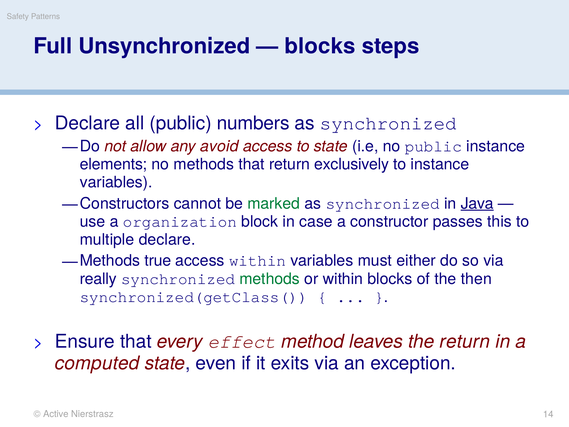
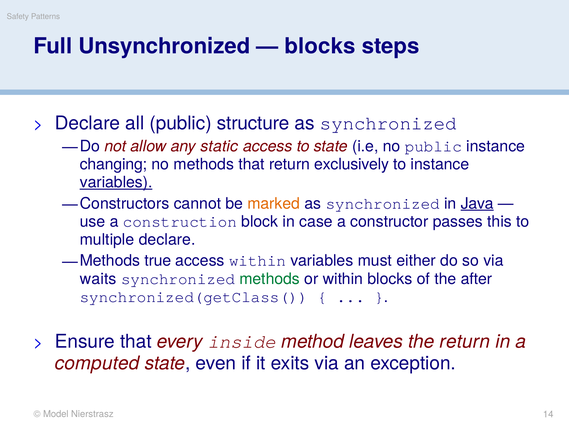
numbers: numbers -> structure (253, 123)
avoid: avoid -> static (219, 146)
elements: elements -> changing (114, 164)
variables underline: none -> present (116, 182)
marked colour: green -> orange (274, 203)
organization: organization -> construction (180, 221)
really: really -> waits (98, 279)
then: then -> after (476, 279)
effect: effect -> inside (242, 341)
Active: Active -> Model (56, 414)
